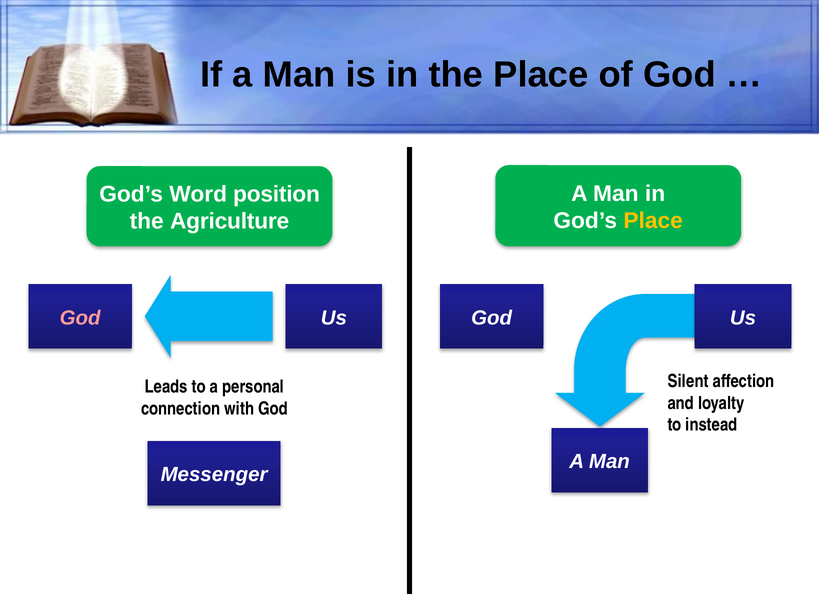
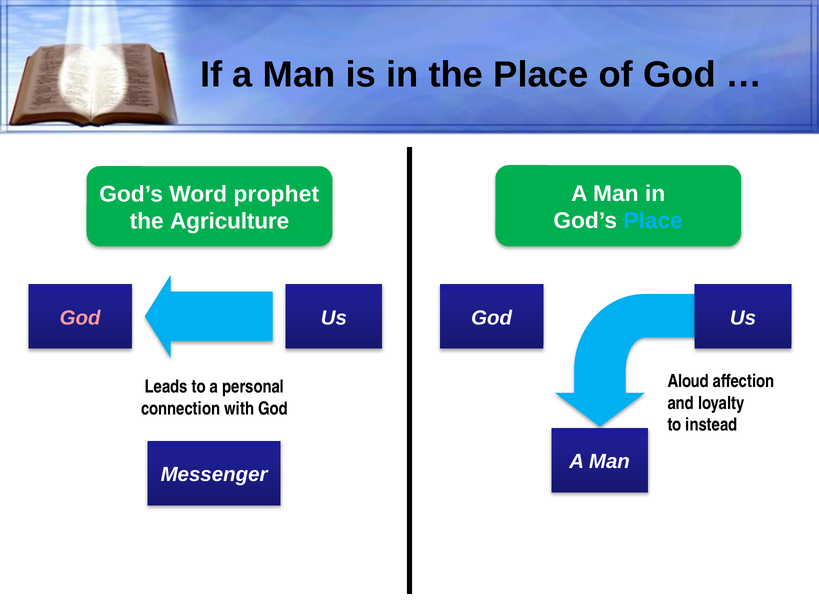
position: position -> prophet (276, 194)
Place colour: yellow -> light blue (653, 221)
Silent: Silent -> Aloud (688, 381)
